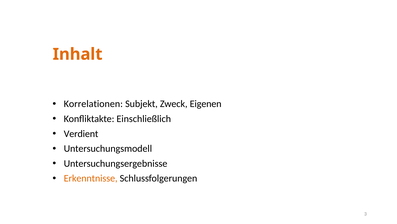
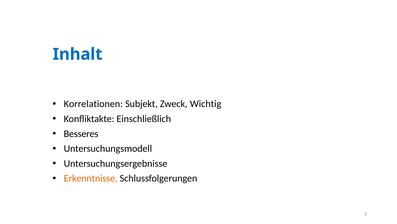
Inhalt colour: orange -> blue (78, 54)
Eigenen: Eigenen -> Wichtig (206, 104)
Verdient: Verdient -> Besseres (81, 133)
